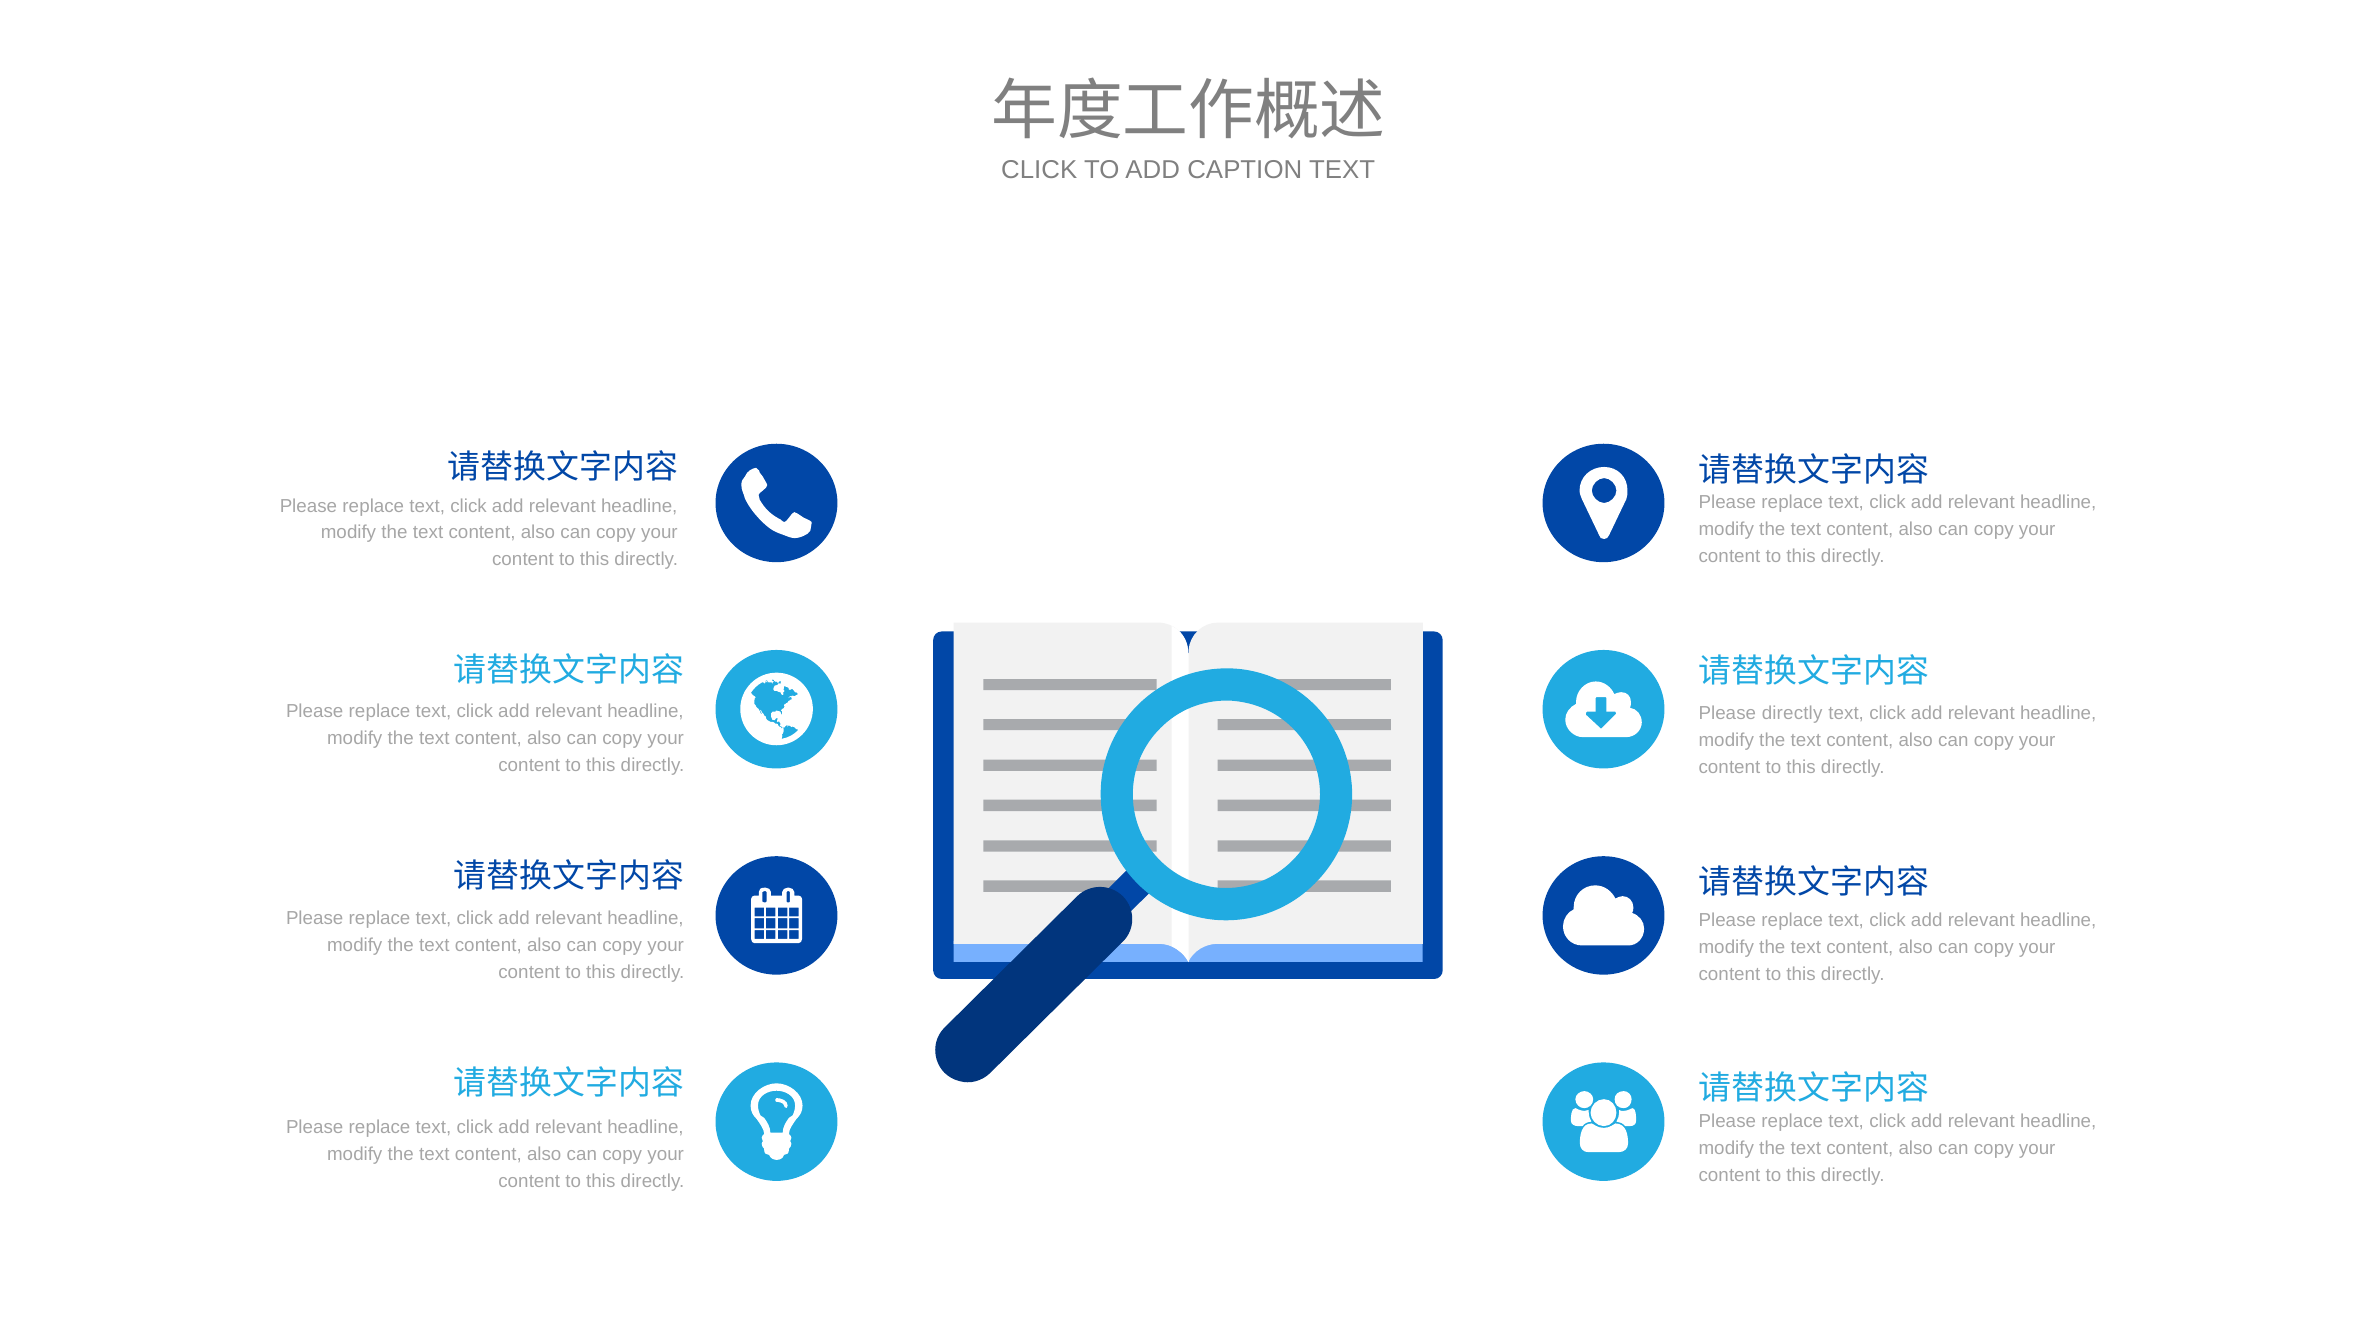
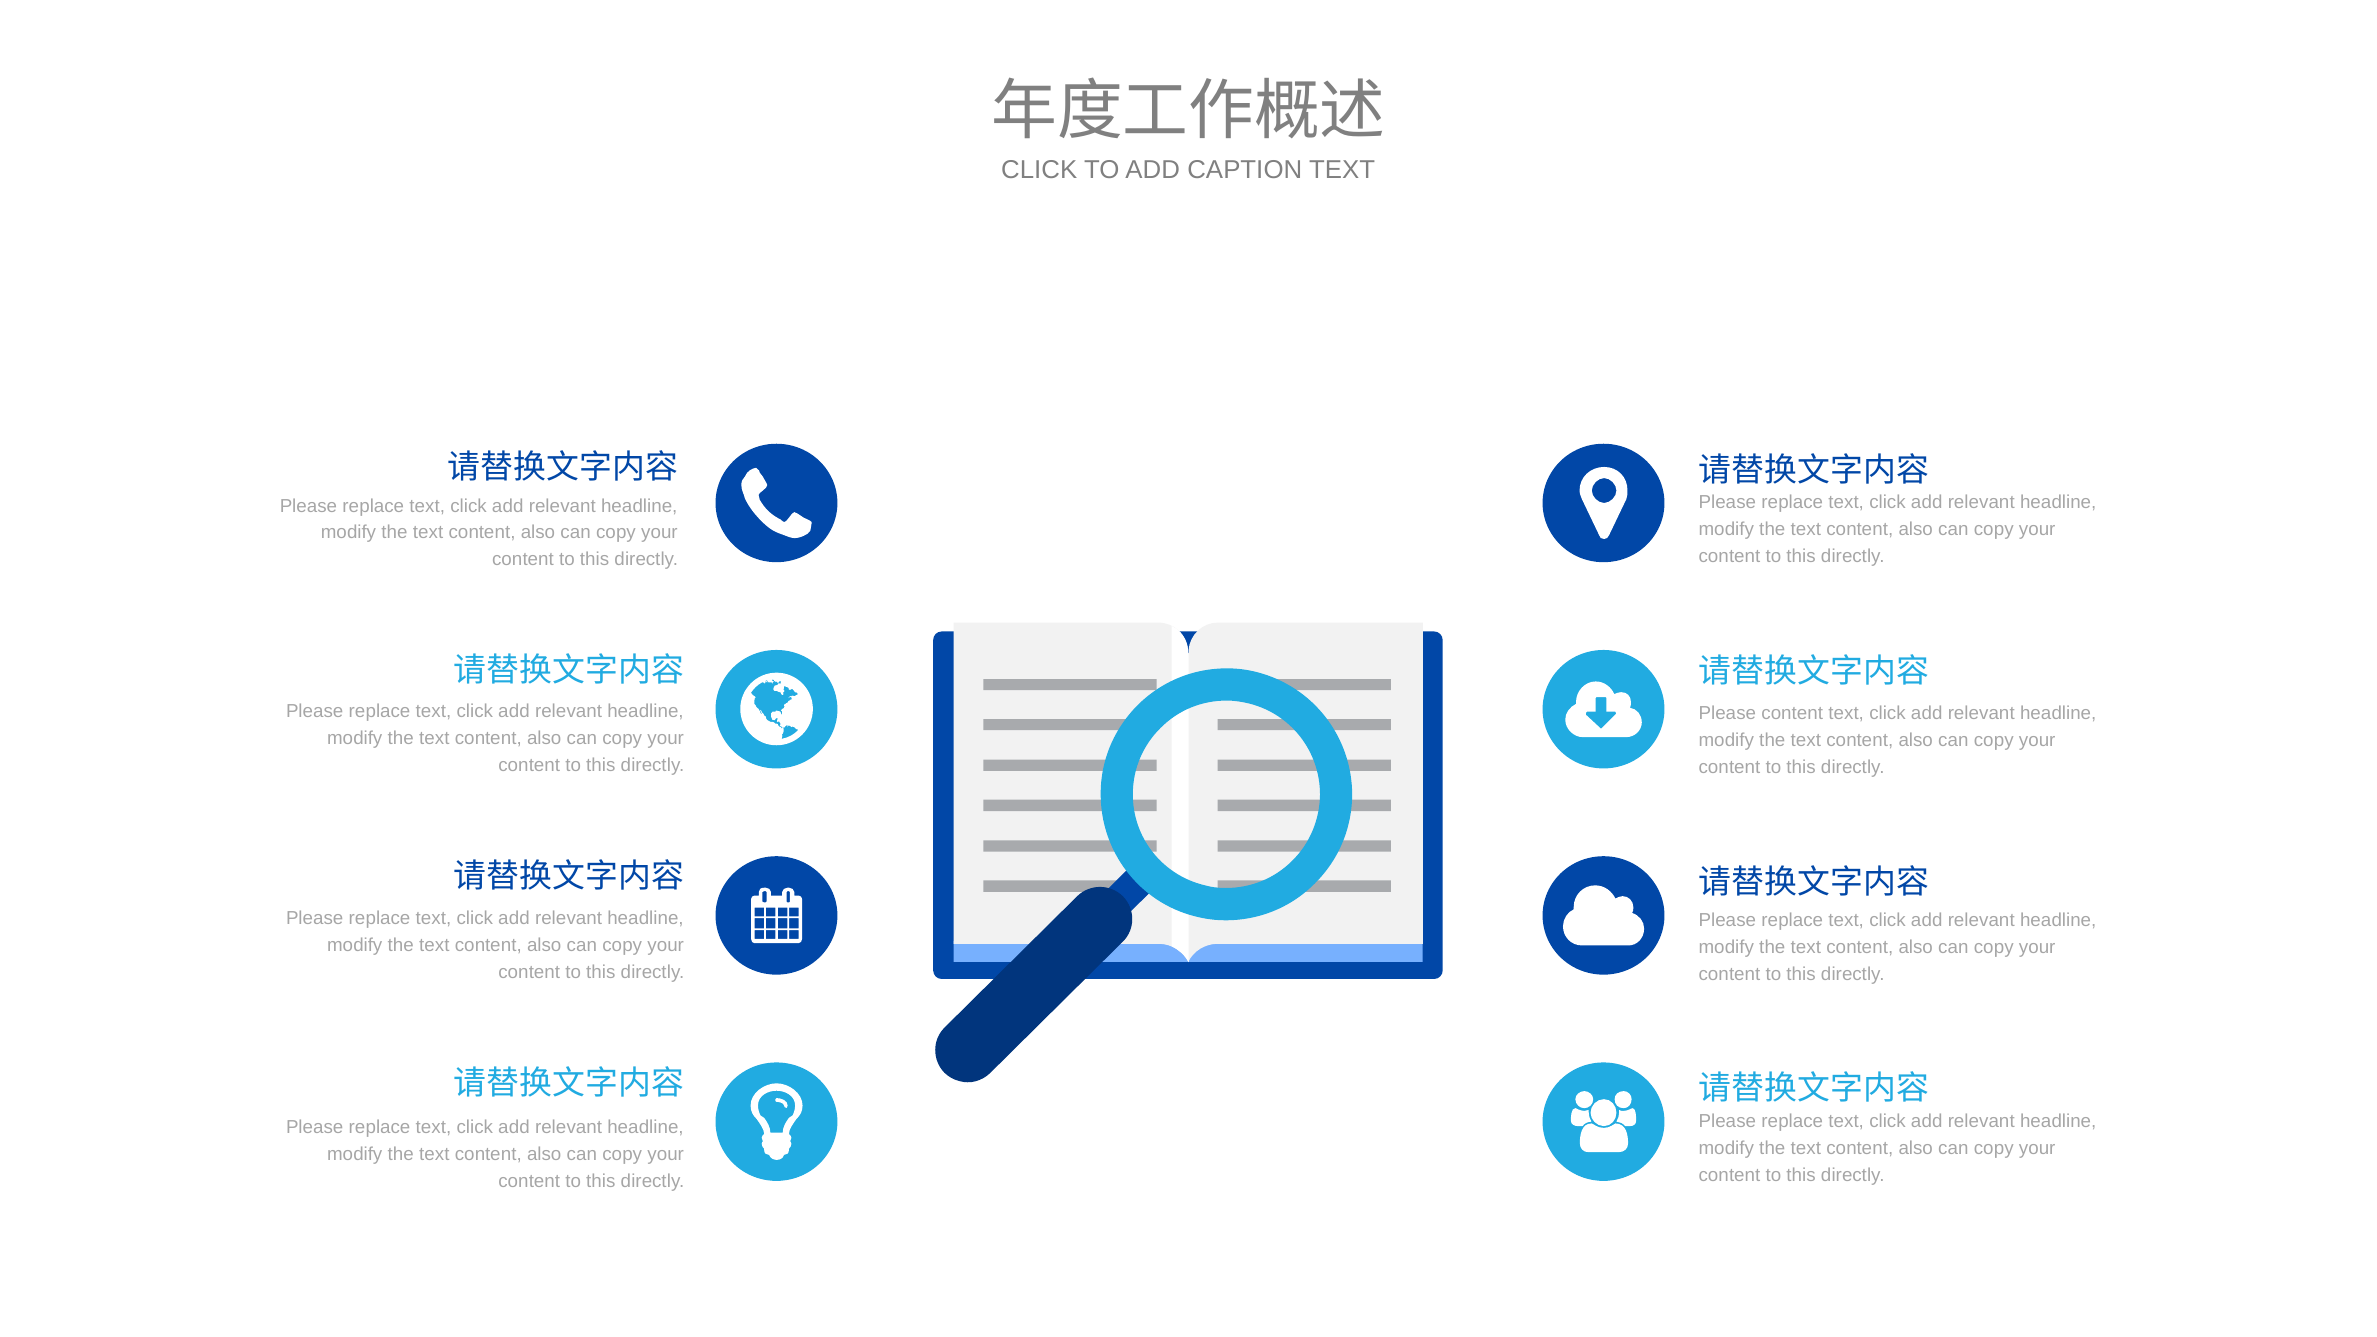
Please directly: directly -> content (1792, 714)
